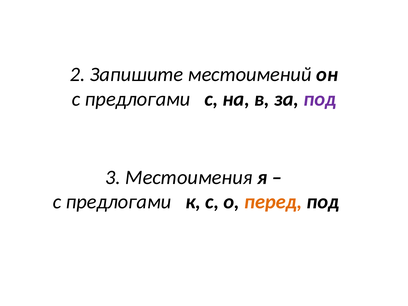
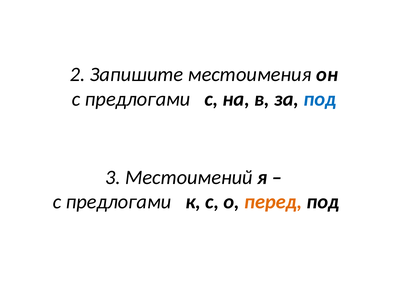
местоимений: местоимений -> местоимения (250, 74)
под colour: purple -> blue (320, 99)
Местоимения: Местоимения -> Местоимений (189, 177)
